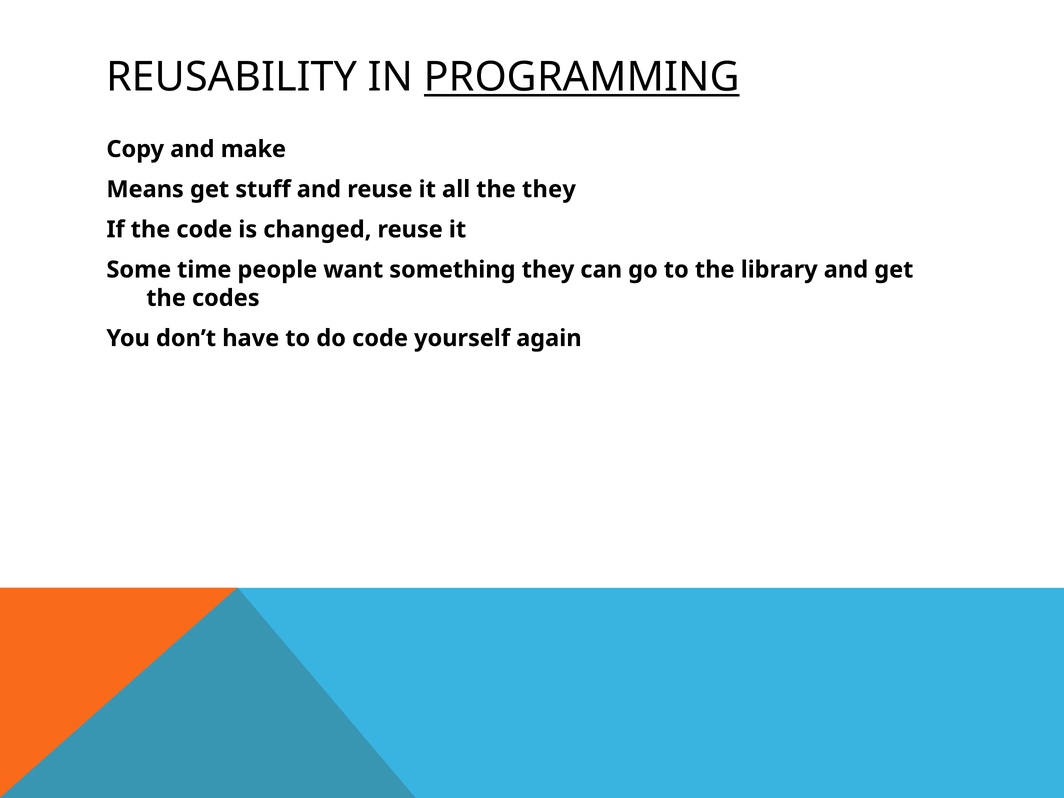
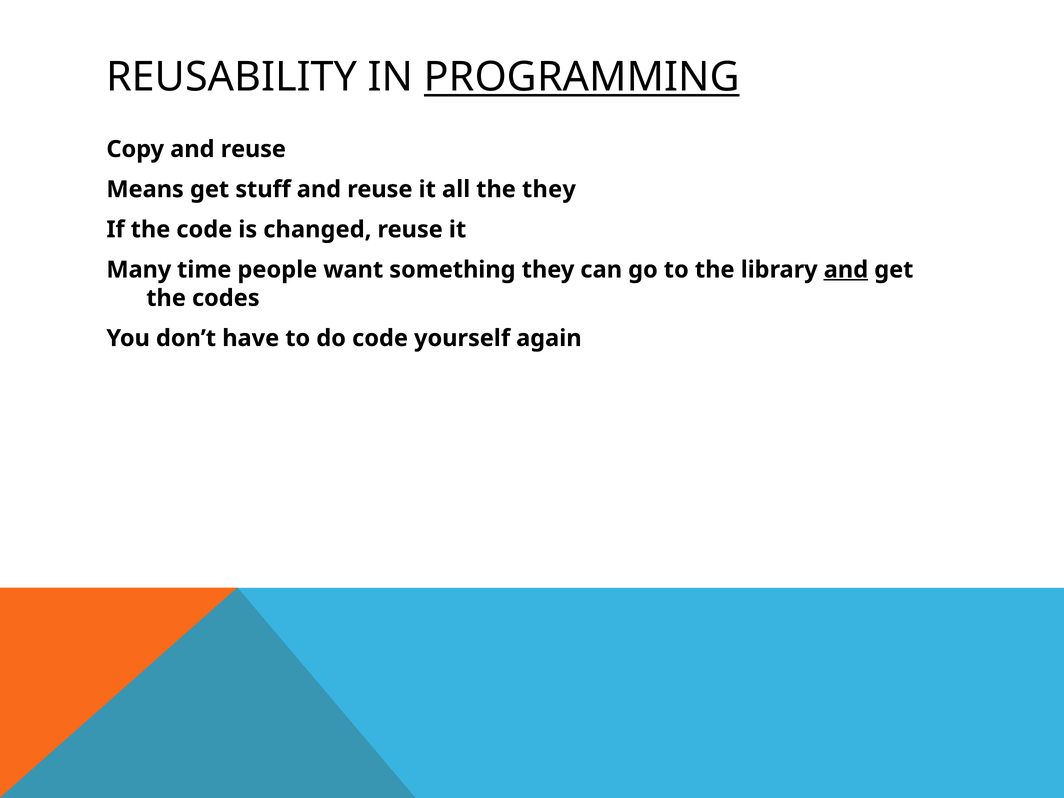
Copy and make: make -> reuse (253, 149)
Some: Some -> Many (139, 270)
and underline: none -> present (846, 270)
